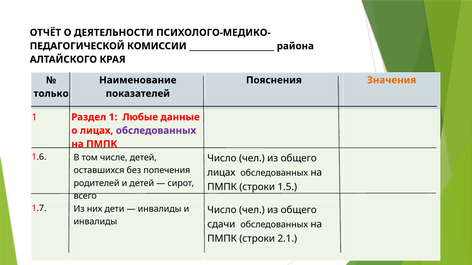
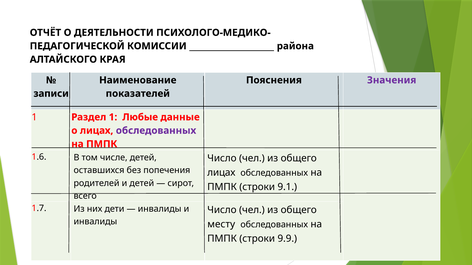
Значения colour: orange -> purple (392, 80)
только: только -> записи (51, 94)
1.5: 1.5 -> 9.1 (287, 187)
сдачи: сдачи -> месту (221, 225)
2.1: 2.1 -> 9.9 (287, 239)
